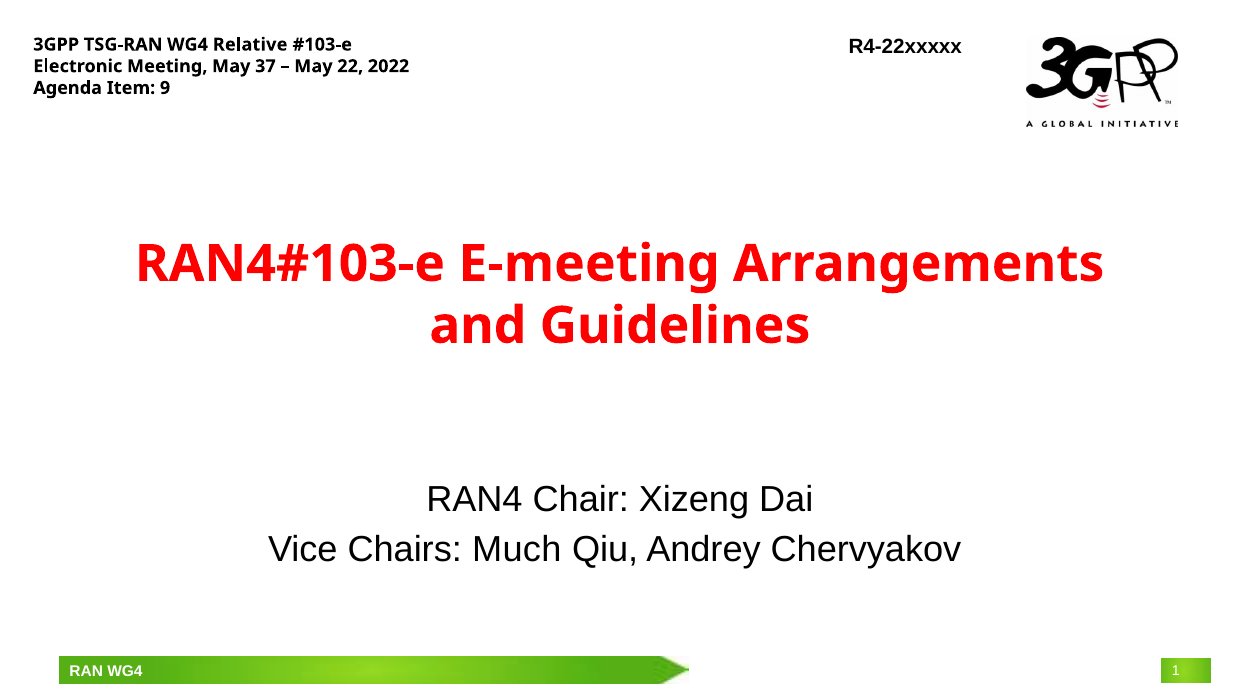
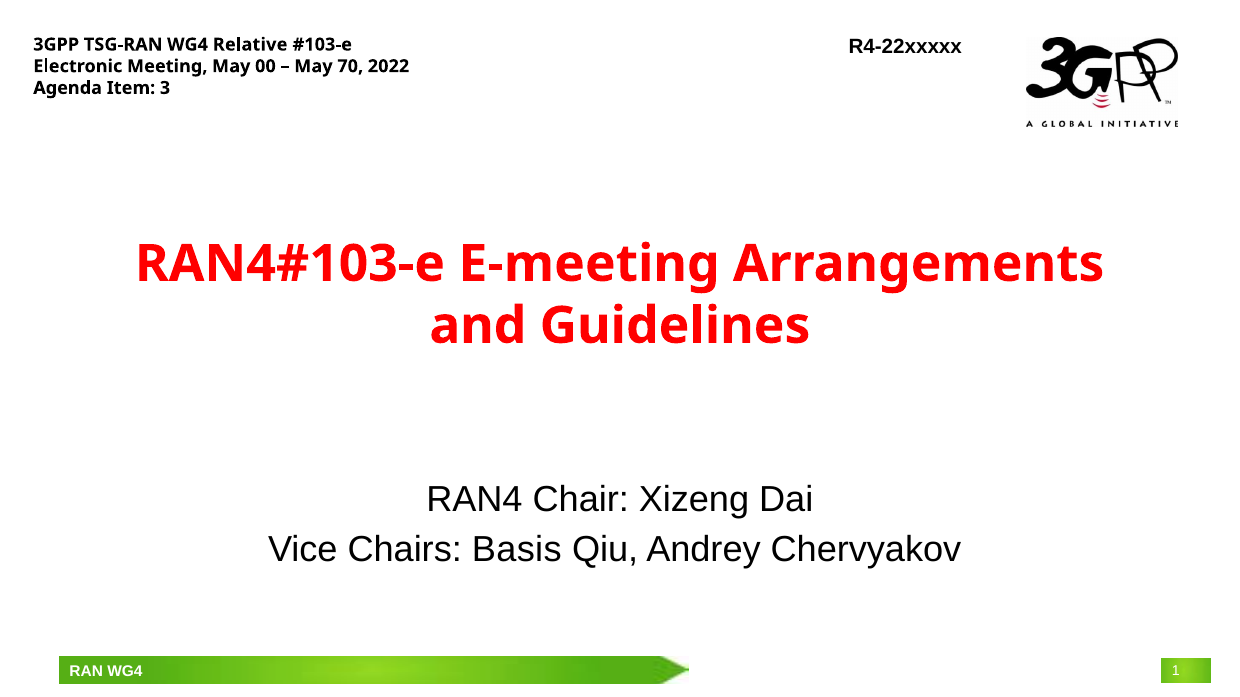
37: 37 -> 00 (265, 66)
22: 22 -> 70 (350, 66)
9: 9 -> 3 (165, 88)
Much: Much -> Basis (517, 550)
